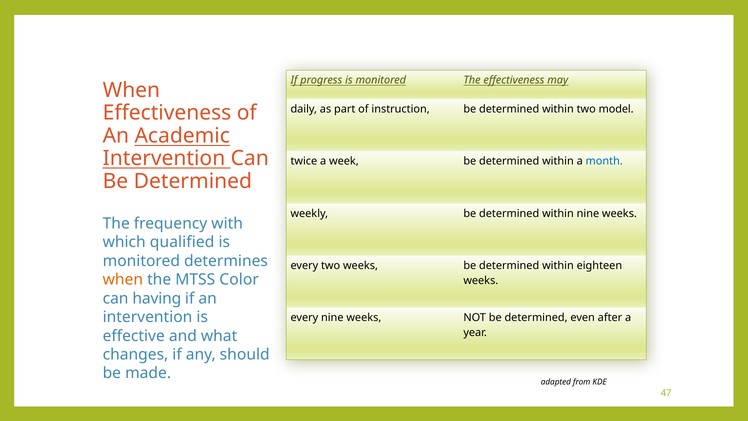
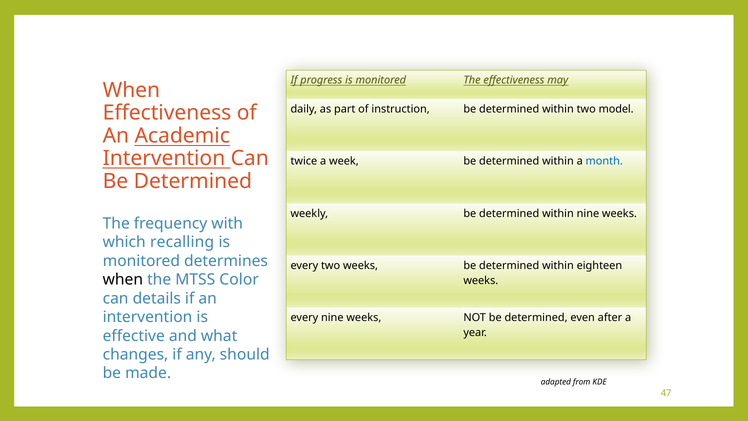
qualified: qualified -> recalling (182, 242)
when colour: orange -> black (123, 280)
having: having -> details (157, 298)
